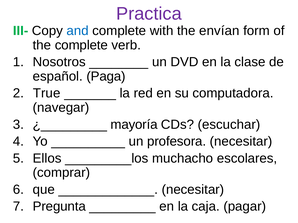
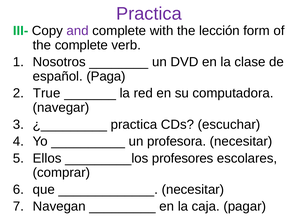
and colour: blue -> purple (78, 31)
envían: envían -> lección (219, 31)
mayoría: mayoría -> practica (134, 125)
muchacho: muchacho -> profesores (183, 159)
Pregunta: Pregunta -> Navegan (59, 207)
